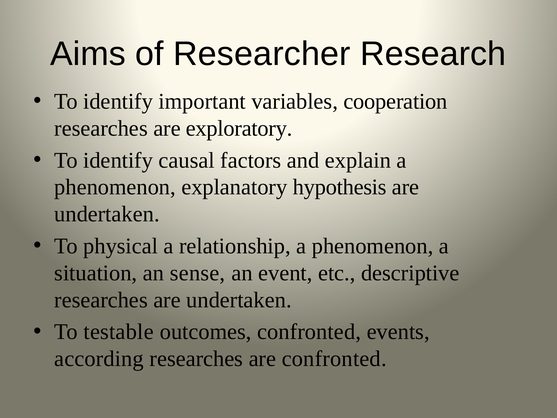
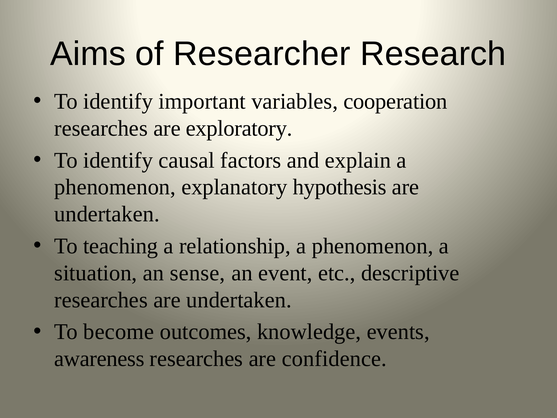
physical: physical -> teaching (121, 246)
testable: testable -> become (119, 332)
outcomes confronted: confronted -> knowledge (309, 332)
according: according -> awareness (99, 359)
are confronted: confronted -> confidence (334, 359)
